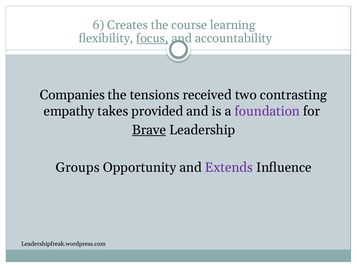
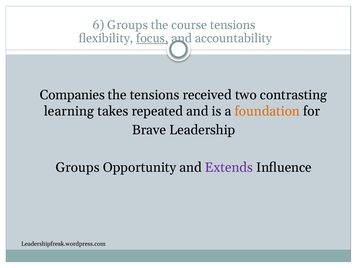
6 Creates: Creates -> Groups (128, 25)
course learning: learning -> tensions (233, 25)
empathy: empathy -> learning (69, 111)
provided: provided -> repeated (157, 111)
foundation colour: purple -> orange (267, 111)
Brave underline: present -> none (149, 130)
